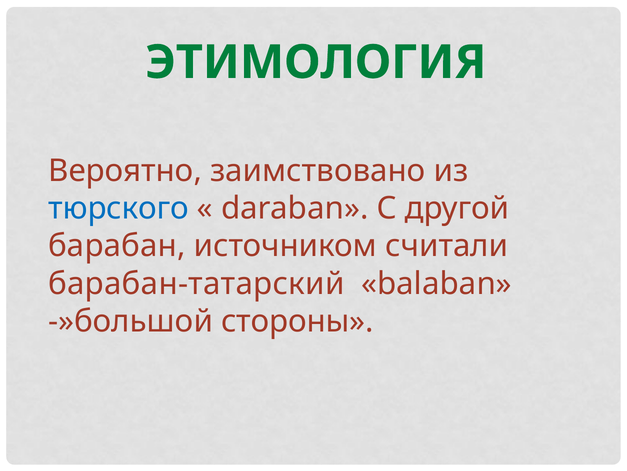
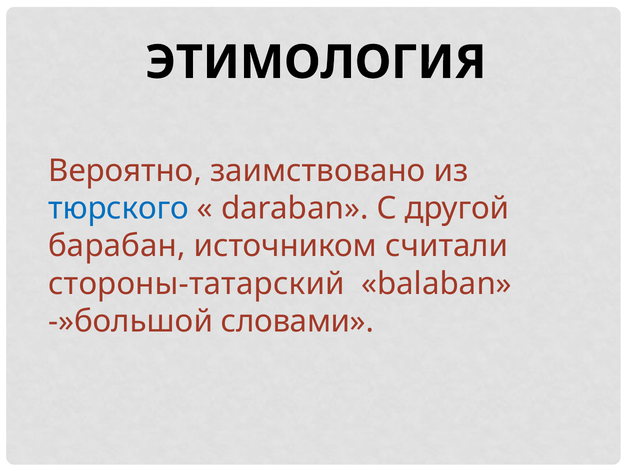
ЭТИМОЛОГИЯ colour: green -> black (316, 62)
барабан-татарский: барабан-татарский -> стороны-татарский (196, 283)
стороны: стороны -> словами (297, 321)
